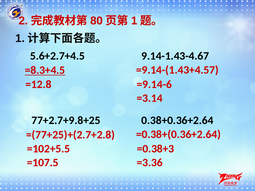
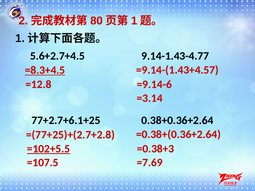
9.14-1.43-4.67: 9.14-1.43-4.67 -> 9.14-1.43-4.77 (175, 56)
77+2.7+9.8+25: 77+2.7+9.8+25 -> 77+2.7+6.1+25 (66, 121)
=102+5.5 underline: none -> present (48, 149)
=3.36: =3.36 -> =7.69 (150, 163)
